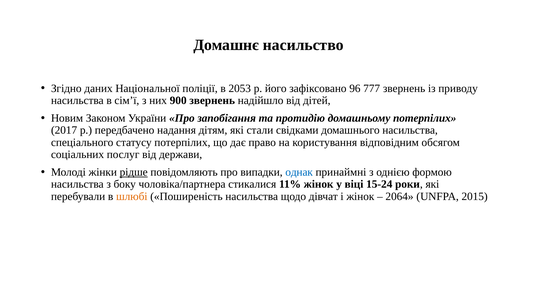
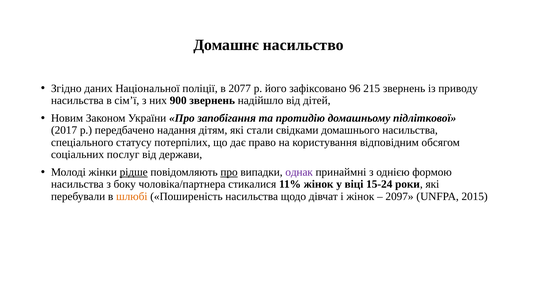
2053: 2053 -> 2077 (240, 88)
777: 777 -> 215 (372, 88)
домашньому потерпілих: потерпілих -> підліткової (425, 118)
про underline: none -> present (229, 172)
однак colour: blue -> purple (299, 172)
2064: 2064 -> 2097 (399, 196)
